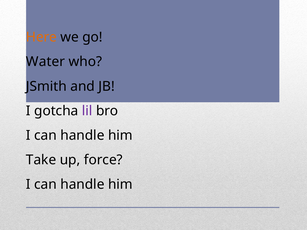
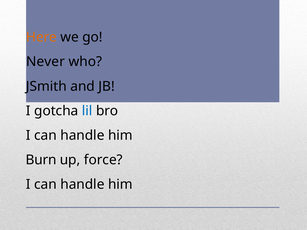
Water: Water -> Never (45, 62)
lil colour: purple -> blue (87, 111)
Take: Take -> Burn (41, 160)
